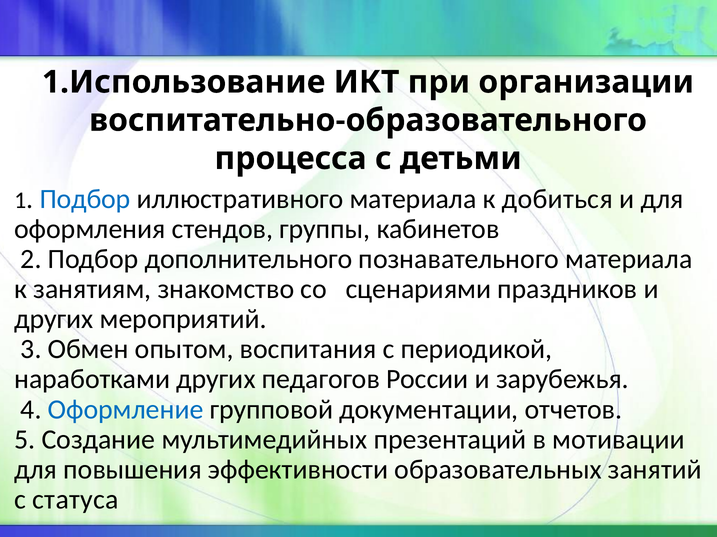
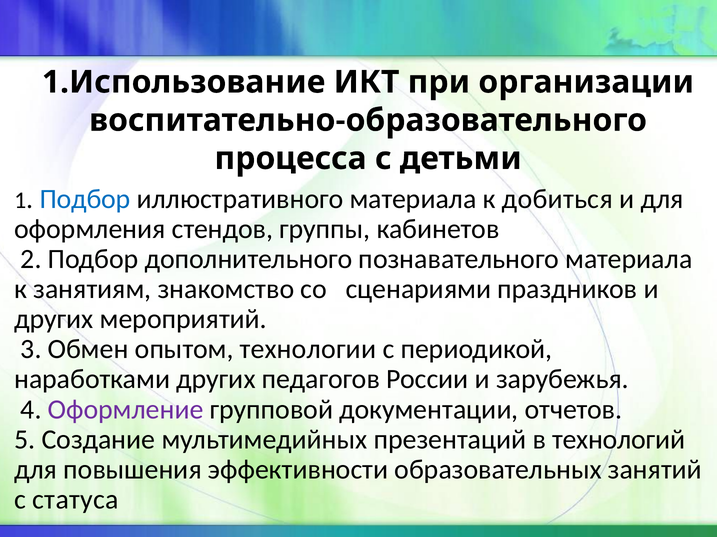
воспитания: воспитания -> технологии (308, 350)
Оформление colour: blue -> purple (126, 410)
мотивации: мотивации -> технологий (619, 440)
